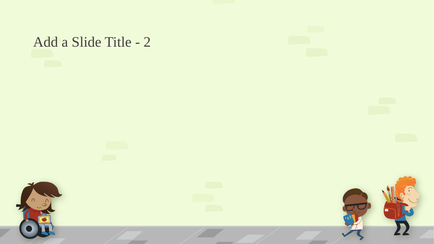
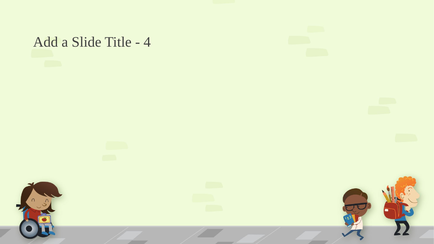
2: 2 -> 4 (147, 42)
